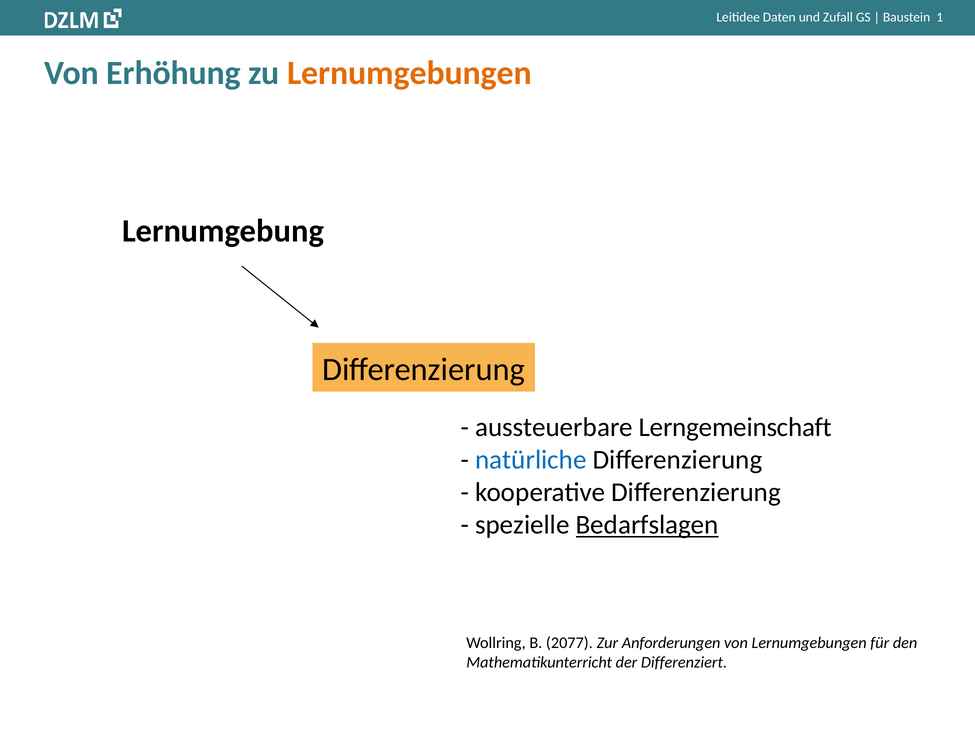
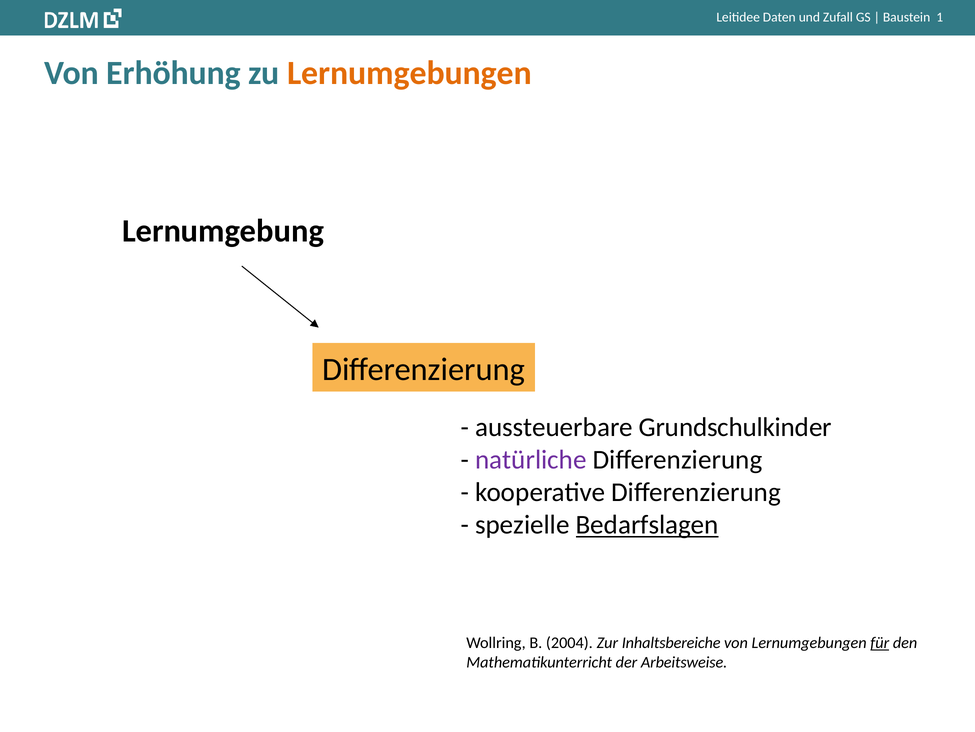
Lerngemeinschaft: Lerngemeinschaft -> Grundschulkinder (735, 427)
natürliche colour: blue -> purple (531, 459)
2077: 2077 -> 2004 (569, 642)
Anforderungen: Anforderungen -> Inhaltsbereiche (671, 642)
für underline: none -> present (880, 642)
Differenziert: Differenziert -> Arbeitsweise (684, 662)
